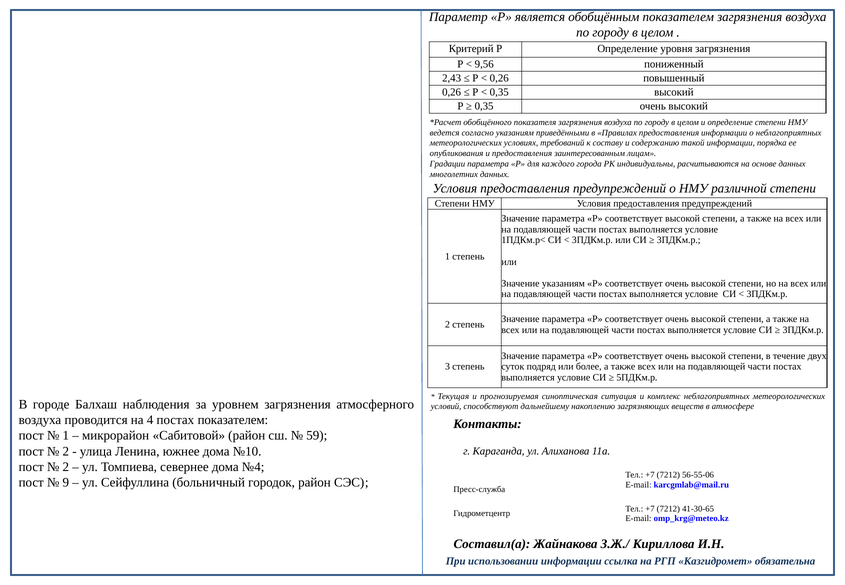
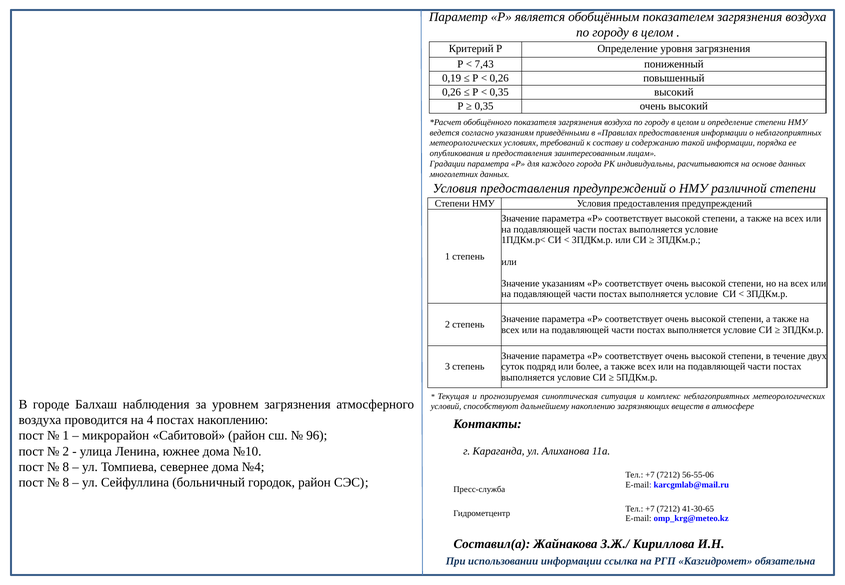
9,56: 9,56 -> 7,43 (484, 64)
2,43: 2,43 -> 0,19 (452, 78)
постах показателем: показателем -> накоплению (233, 420)
59: 59 -> 96 (317, 436)
2: 2 -> 8 (66, 467)
9: 9 -> 8 (66, 483)
